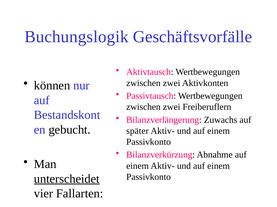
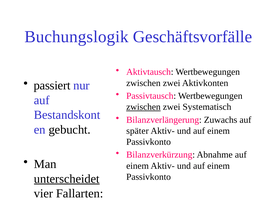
können: können -> passiert (52, 86)
zwischen underline: none -> present (143, 107)
Freiberuflern: Freiberuflern -> Systematisch (207, 107)
